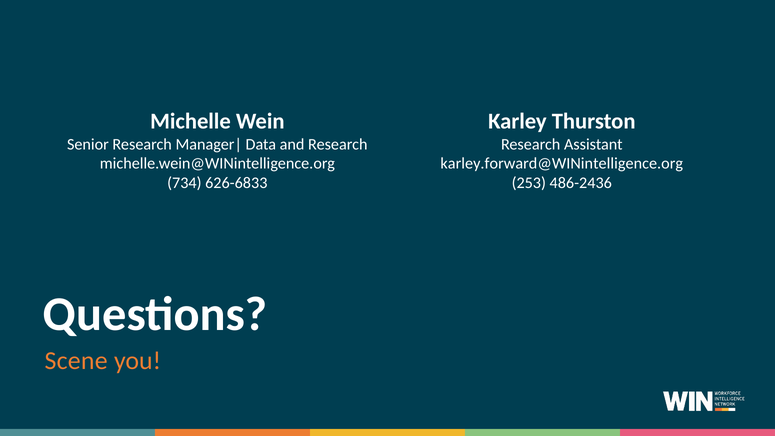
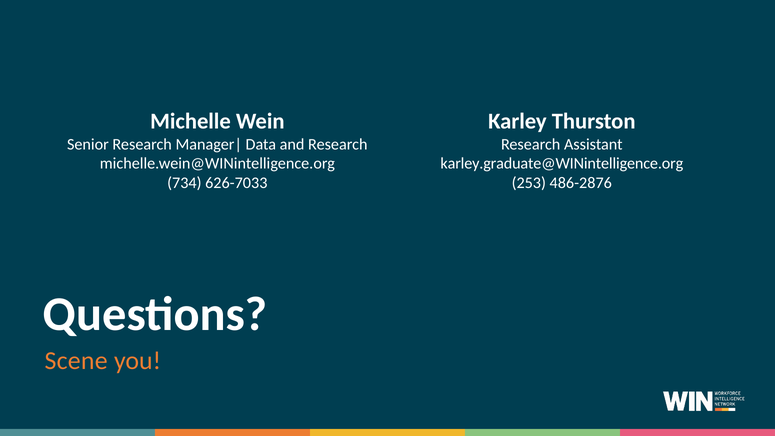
karley.forward@WINintelligence.org: karley.forward@WINintelligence.org -> karley.graduate@WINintelligence.org (562, 164)
626-6833: 626-6833 -> 626-7033 (236, 183)
486-2436: 486-2436 -> 486-2876 (581, 183)
